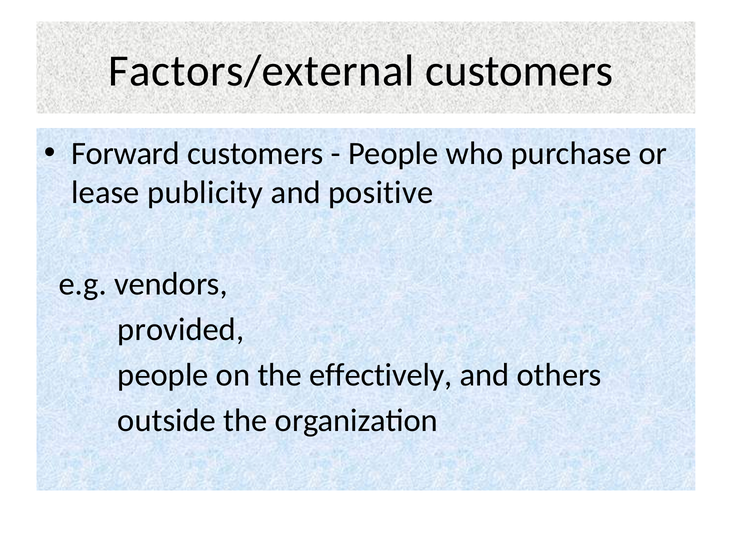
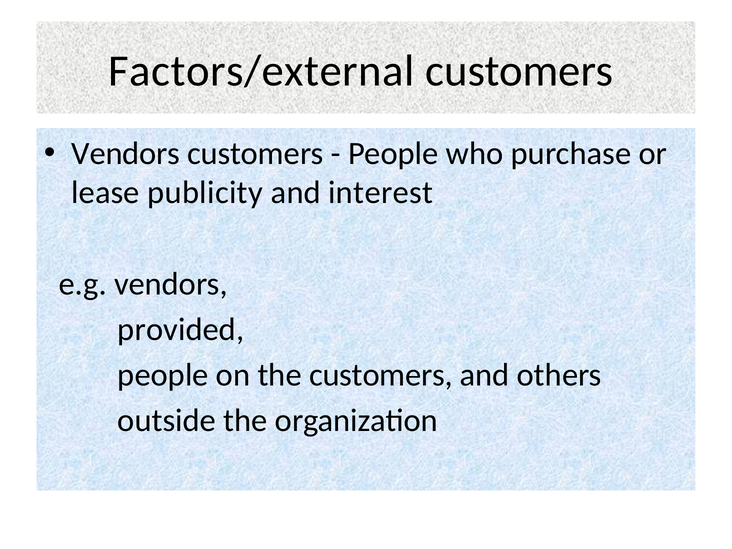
Forward: Forward -> Vendors (126, 154)
positive: positive -> interest (381, 193)
the effectively: effectively -> customers (381, 375)
